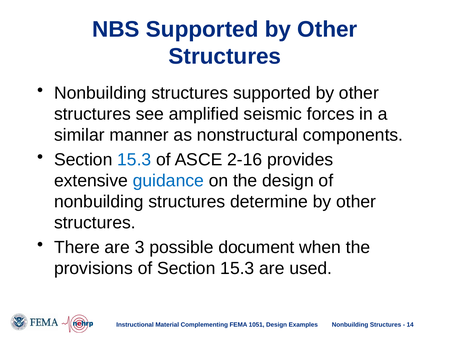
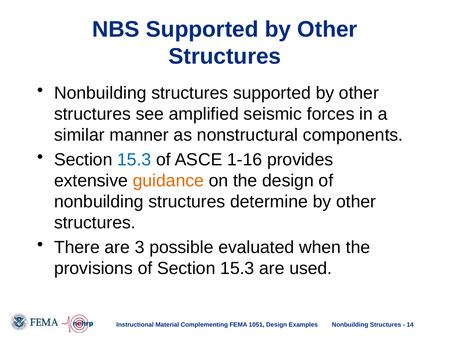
2-16: 2-16 -> 1-16 (245, 160)
guidance colour: blue -> orange (168, 181)
document: document -> evaluated (256, 248)
